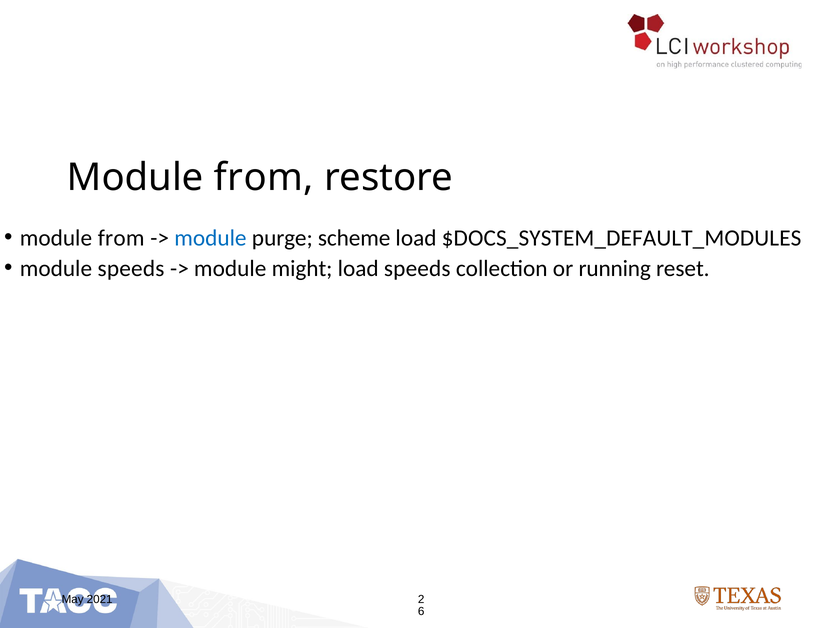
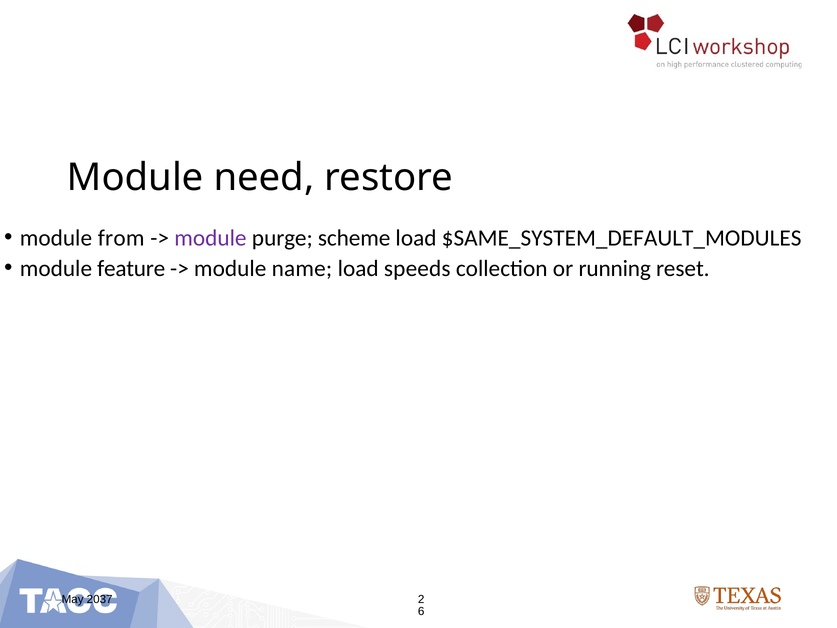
from: from -> need (264, 178)
module colour: blue -> purple (210, 238)
$DOCS_SYSTEM_DEFAULT_MODULES: $DOCS_SYSTEM_DEFAULT_MODULES -> $SAME_SYSTEM_DEFAULT_MODULES (622, 238)
module speeds: speeds -> feature (131, 269)
might: might -> name (302, 269)
2021: 2021 -> 2037 (100, 599)
